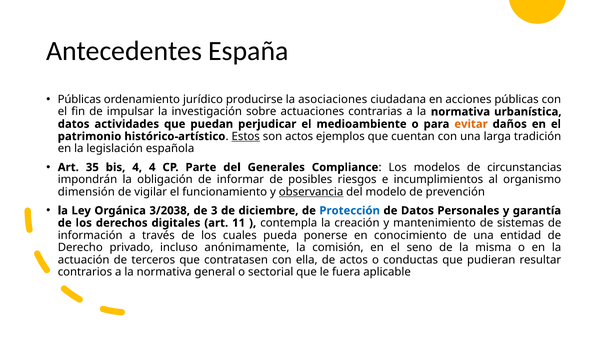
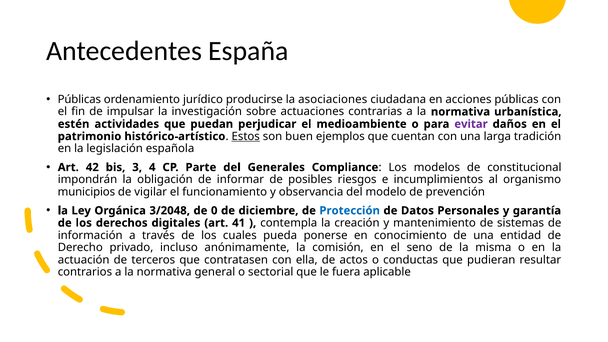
datos: datos -> estén (74, 124)
evitar colour: orange -> purple (471, 124)
son actos: actos -> buen (299, 136)
35: 35 -> 42 (92, 167)
bis 4: 4 -> 3 (137, 167)
circunstancias: circunstancias -> constitucional (524, 167)
dimensión: dimensión -> municipios (86, 192)
observancia underline: present -> none (311, 192)
3/2038: 3/2038 -> 3/2048 (170, 211)
3: 3 -> 0 (214, 211)
11: 11 -> 41 (239, 223)
